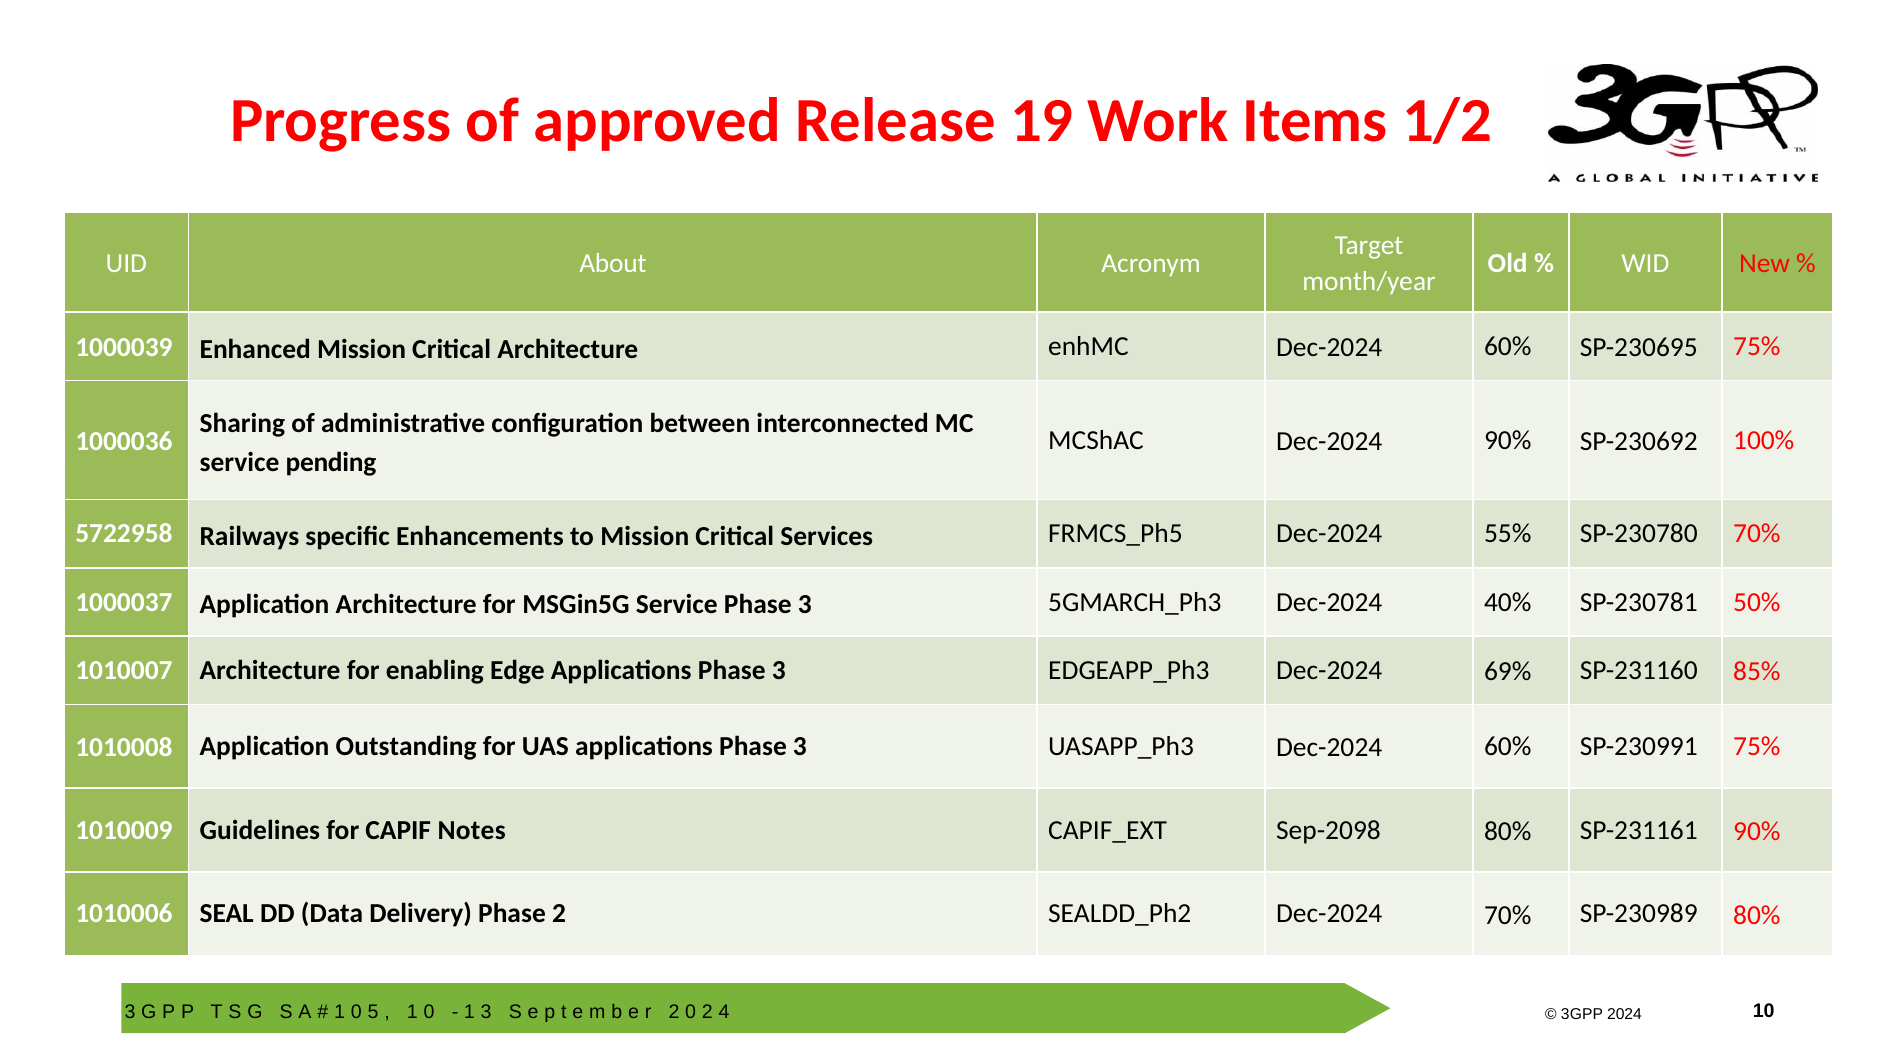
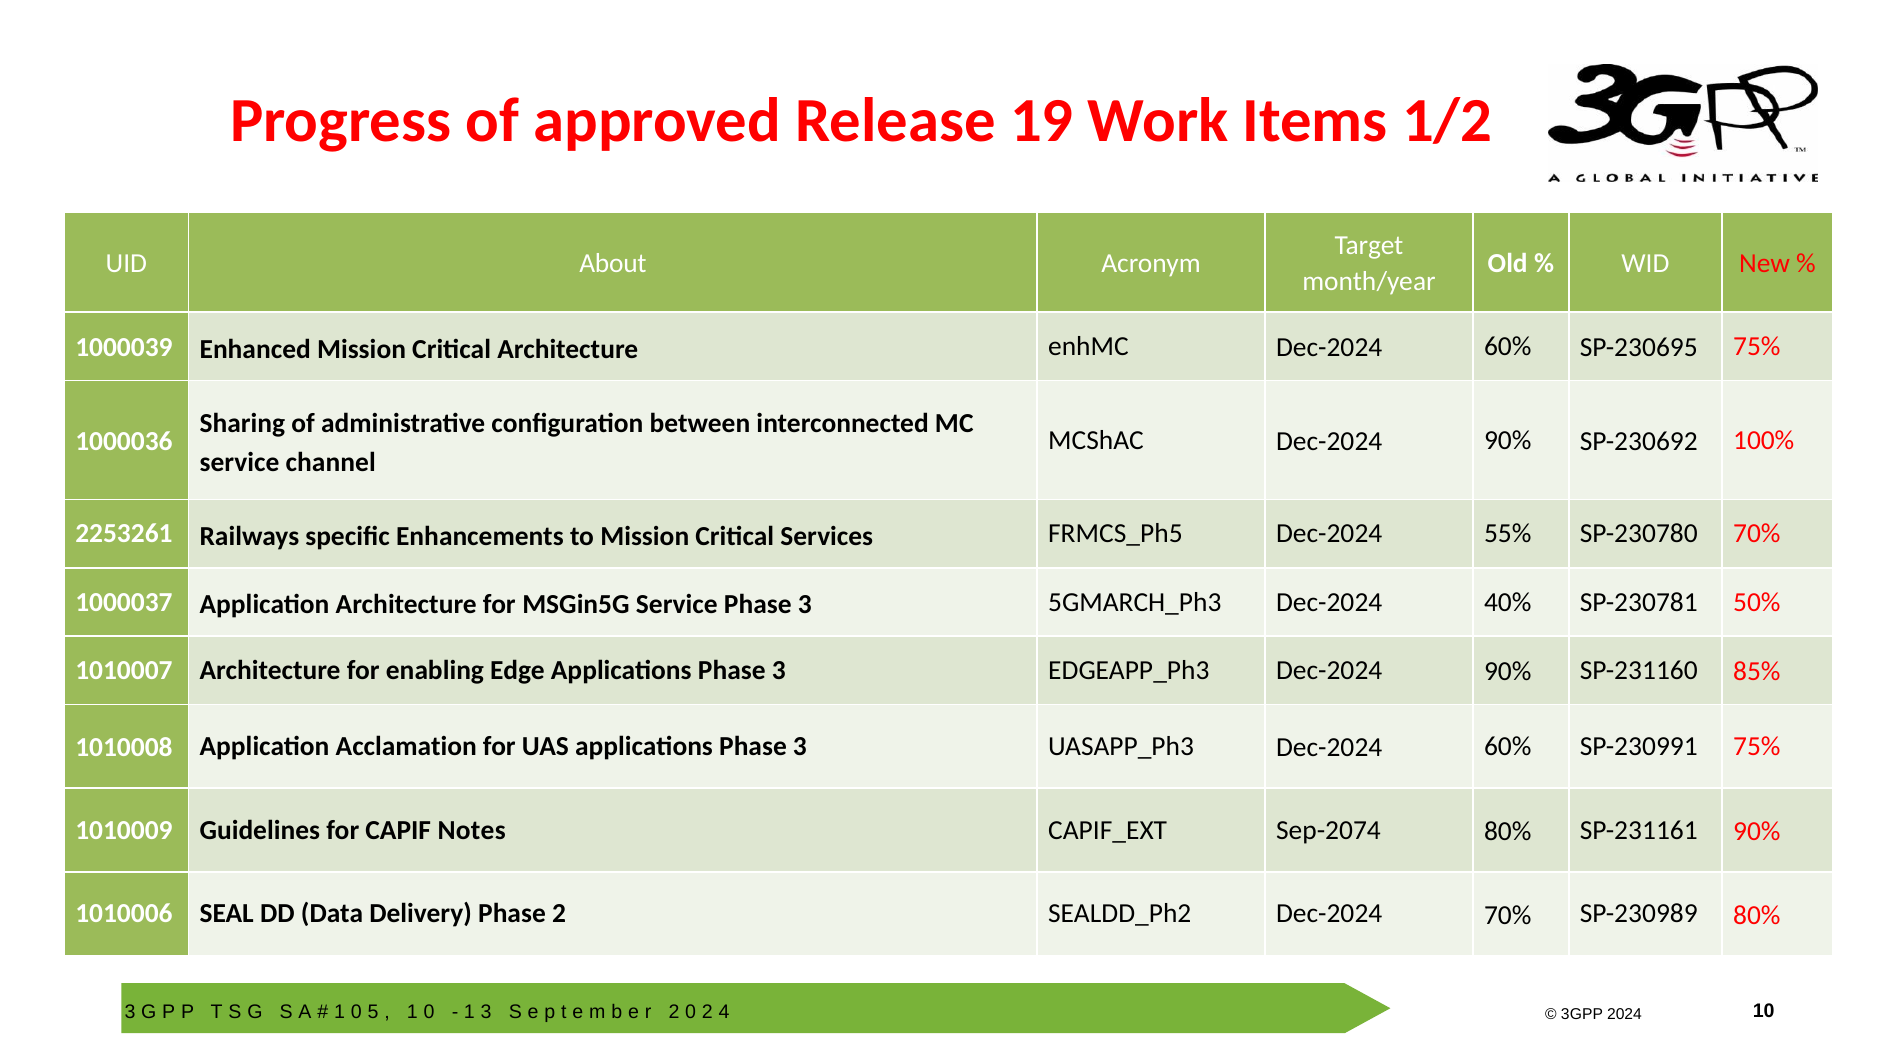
pending: pending -> channel (331, 462)
5722958: 5722958 -> 2253261 (124, 534)
69%: 69% -> 90% (1508, 672)
Outstanding: Outstanding -> Acclamation (406, 747)
Sep-2098: Sep-2098 -> Sep-2074 (1328, 830)
